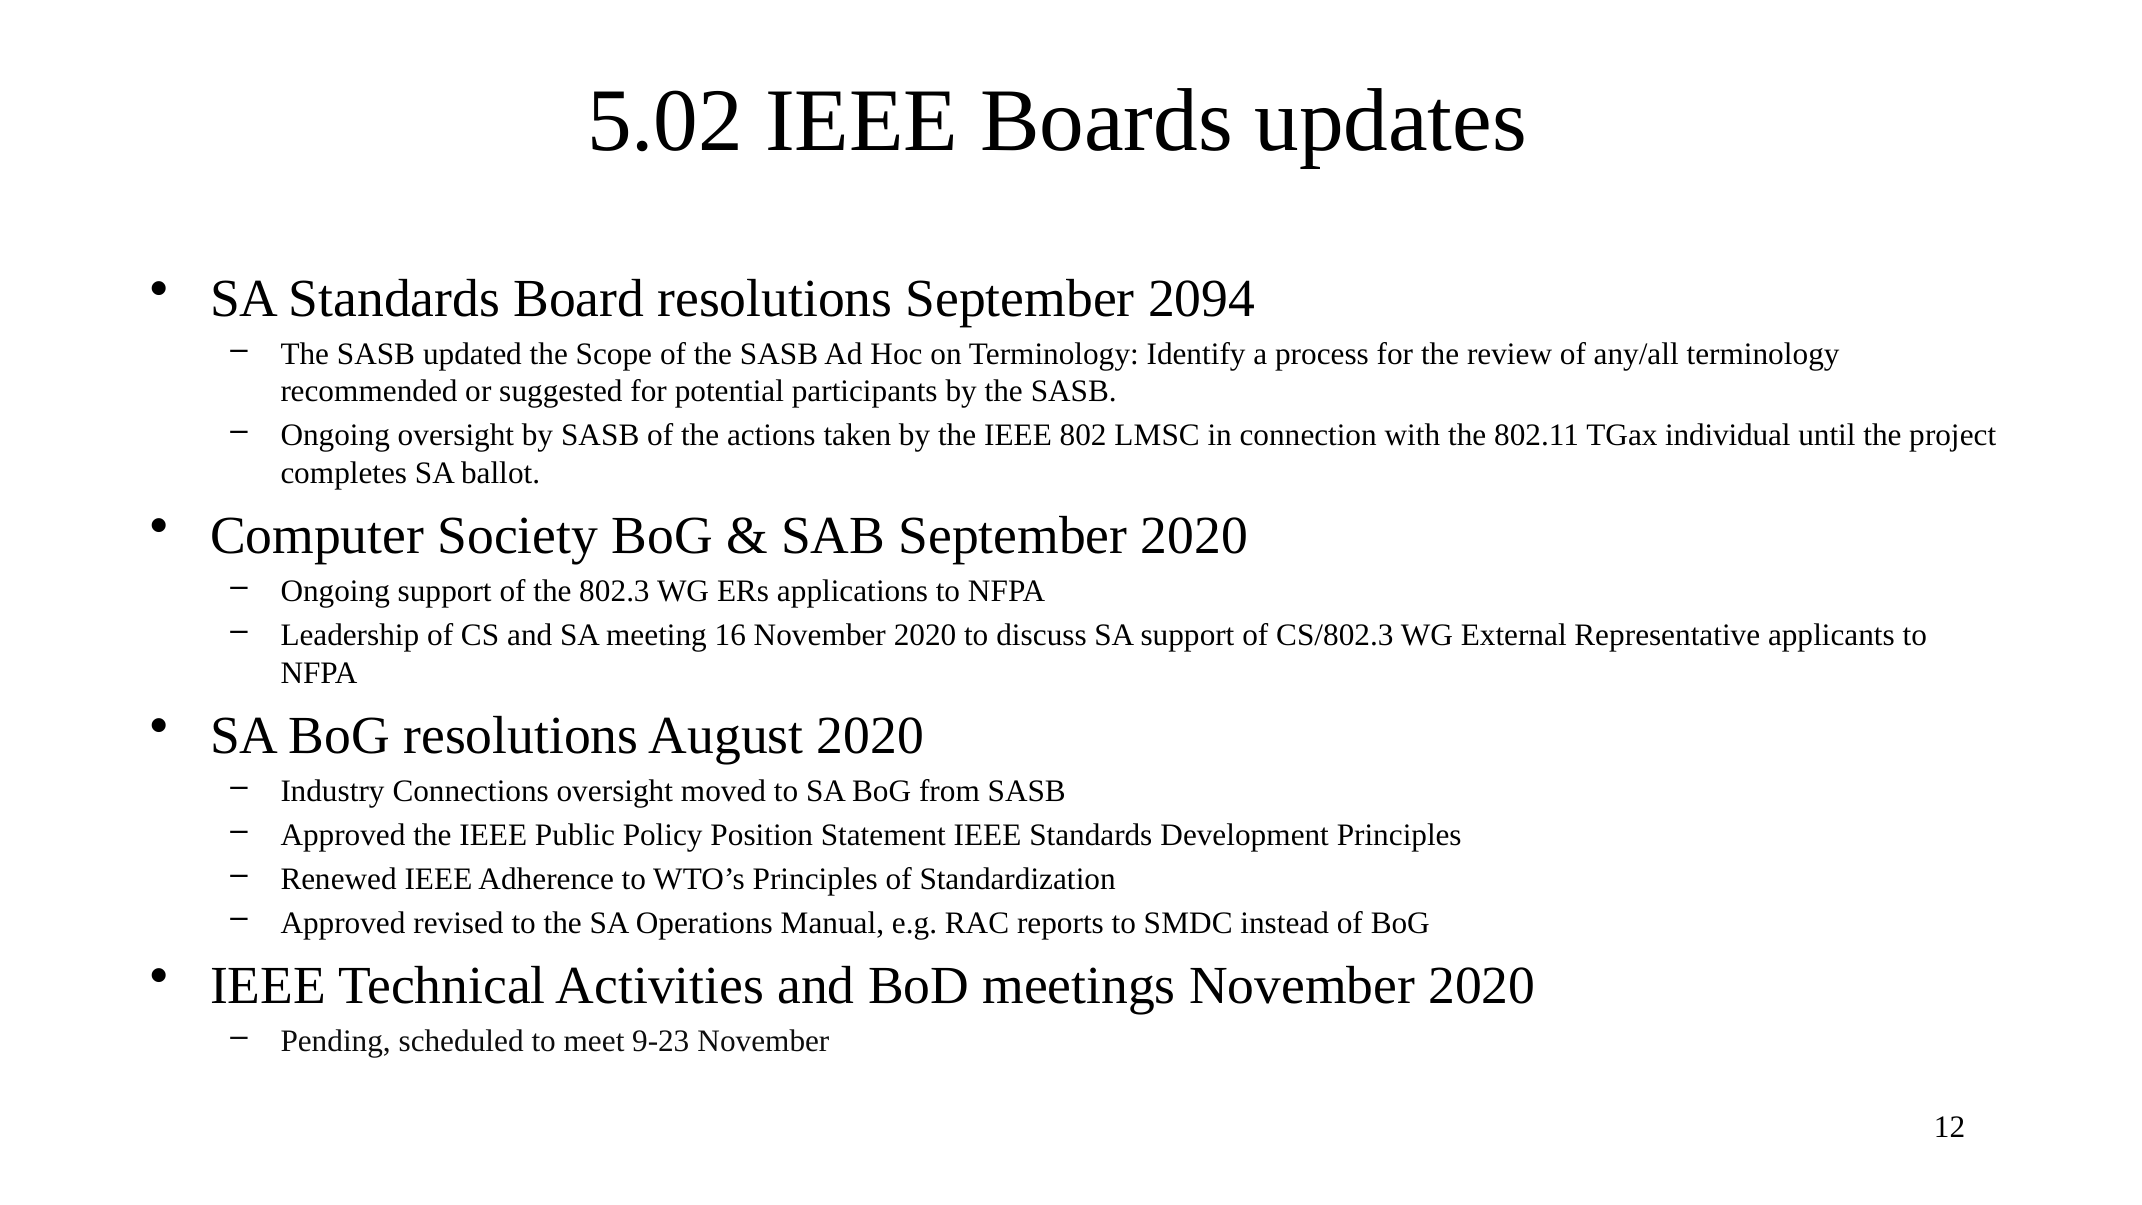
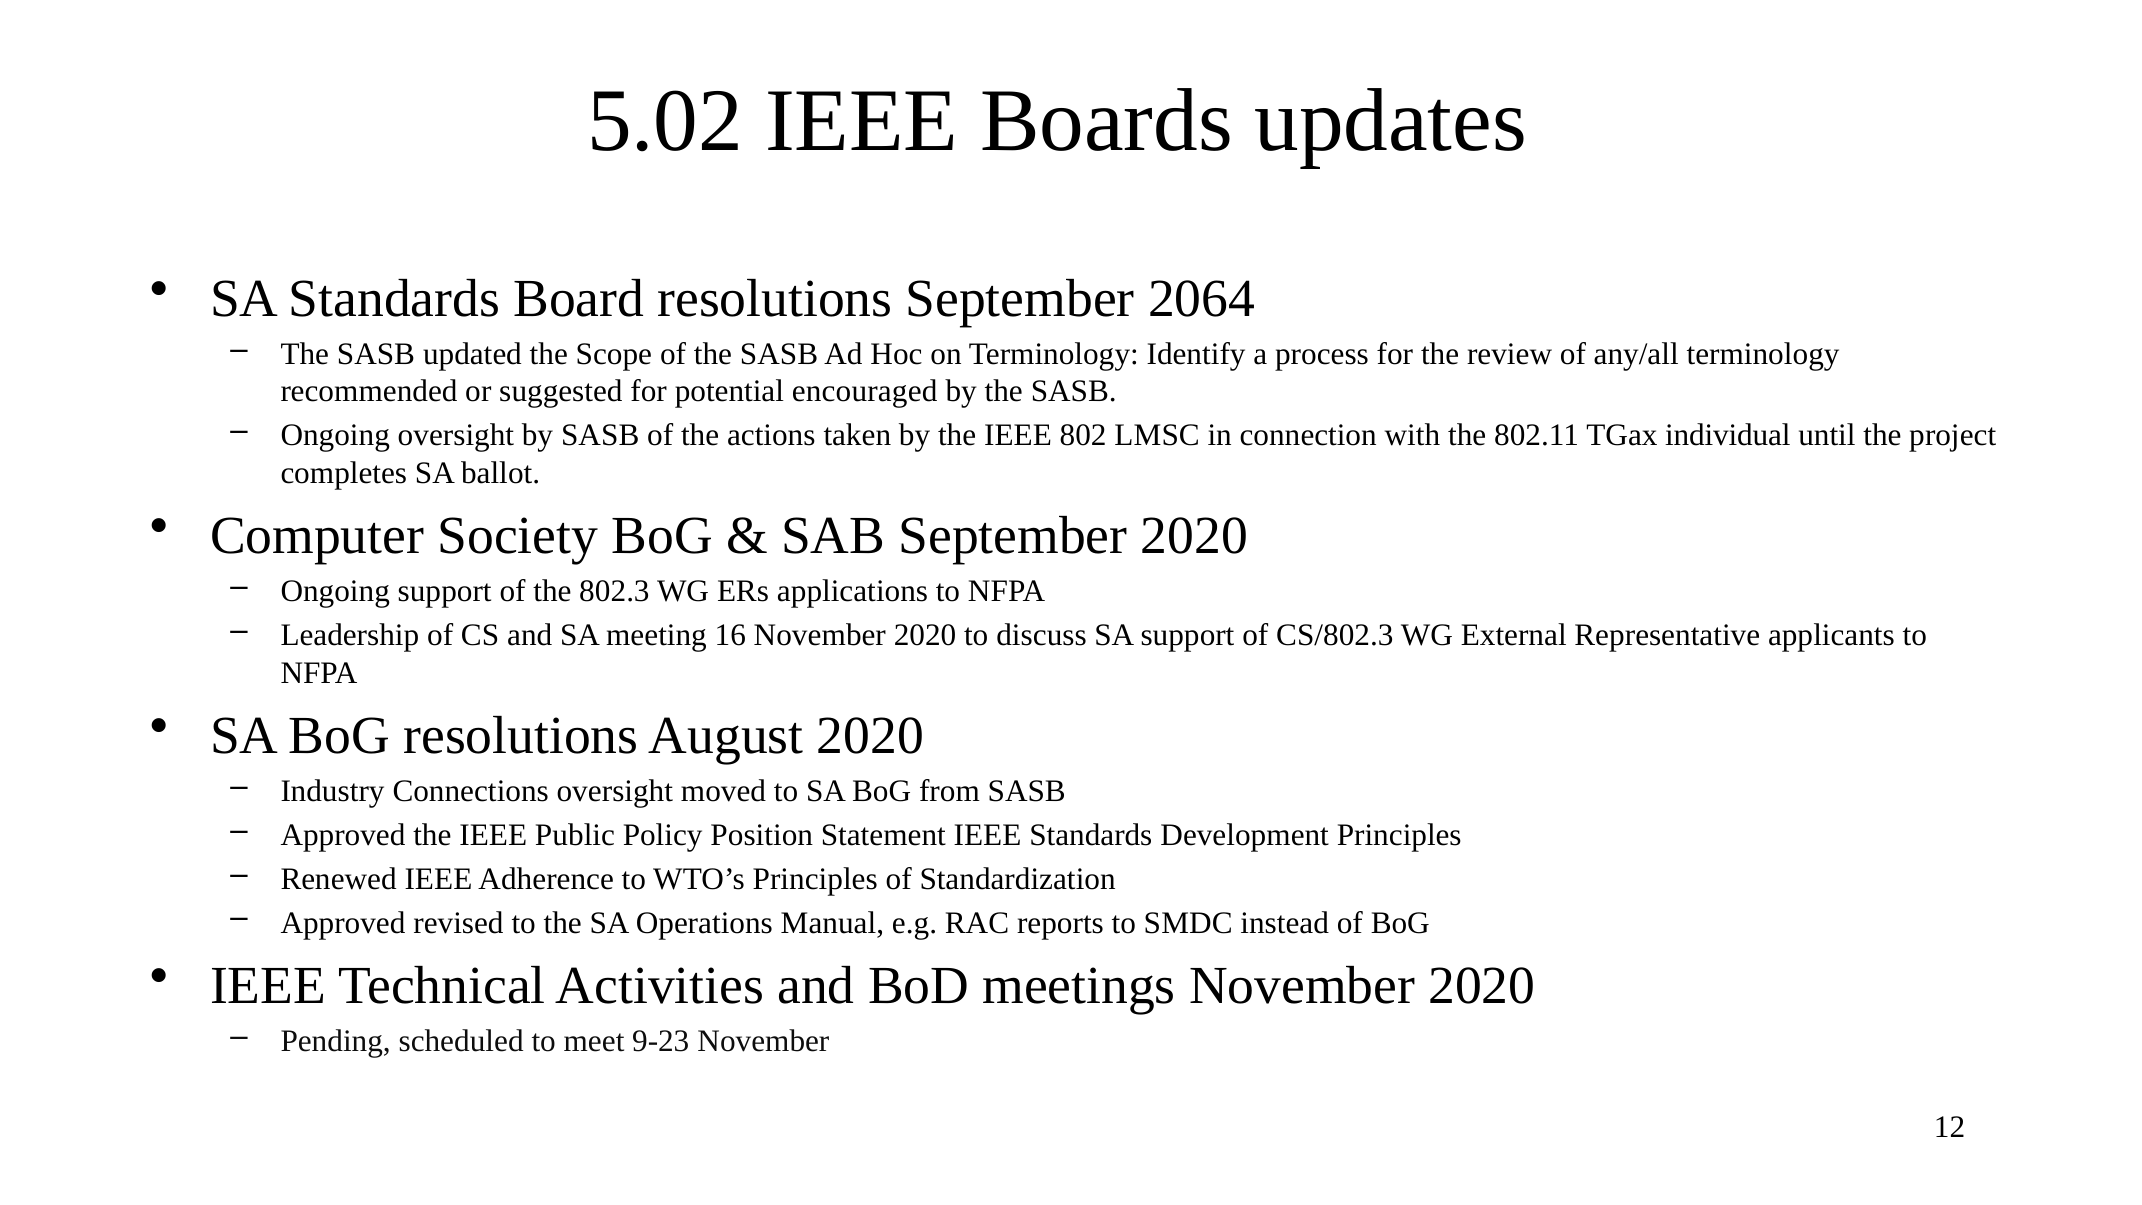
2094: 2094 -> 2064 (1202, 298)
participants: participants -> encouraged (865, 391)
